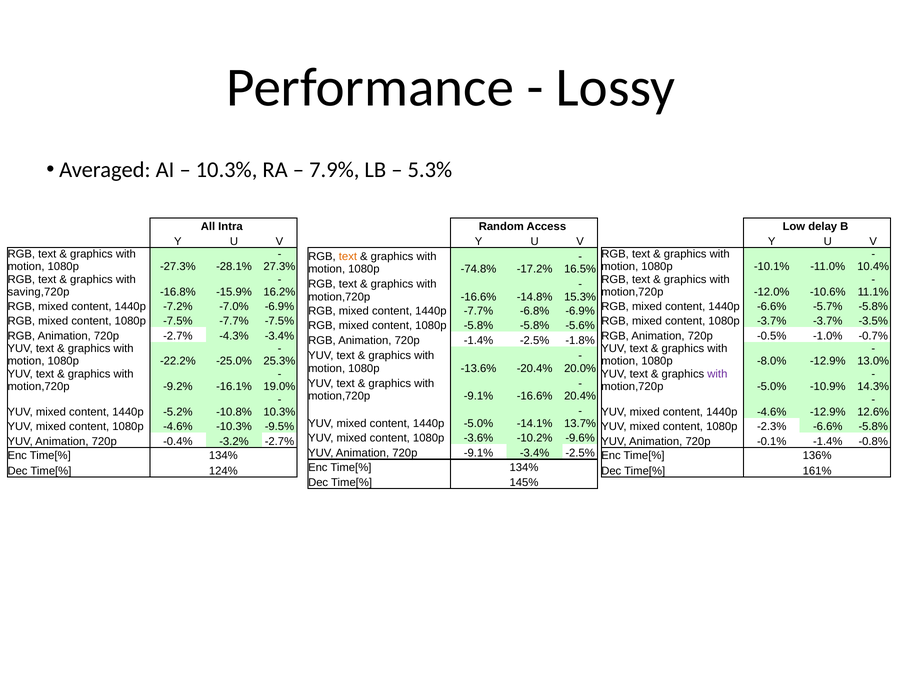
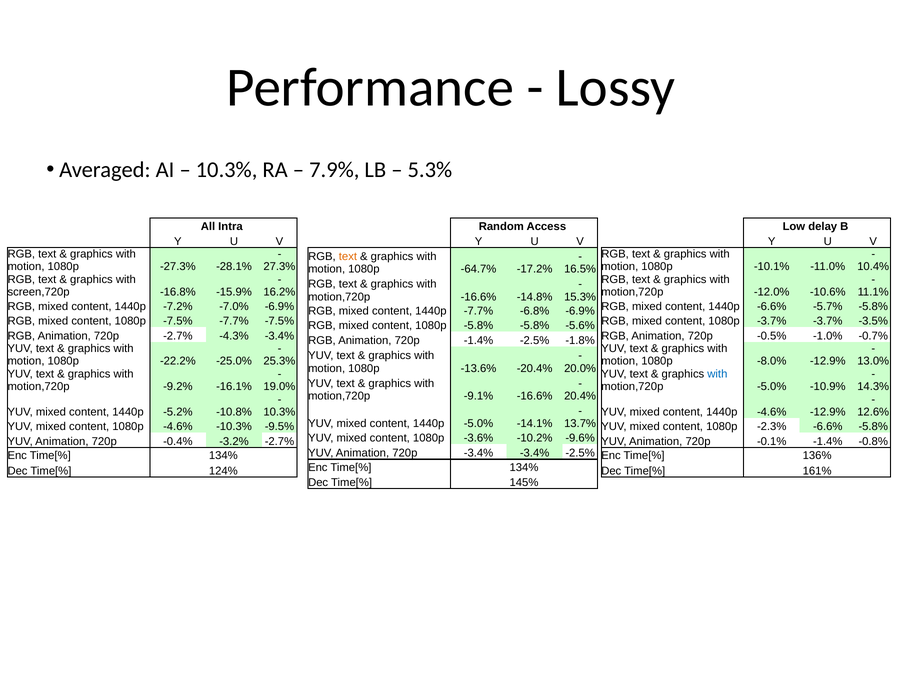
-74.8%: -74.8% -> -64.7% (479, 269)
saving,720p: saving,720p -> screen,720p (39, 292)
with colour: purple -> blue (717, 374)
720p -9.1%: -9.1% -> -3.4% (479, 453)
